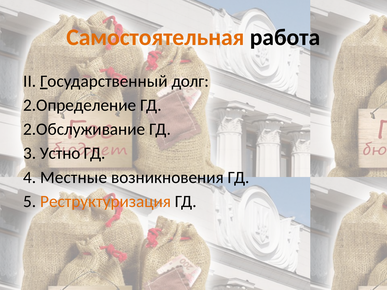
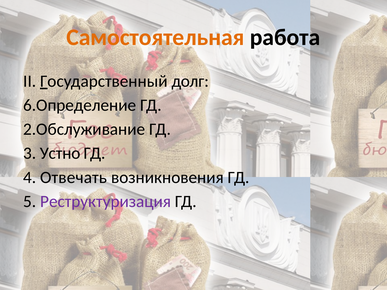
2.Определение: 2.Определение -> 6.Определение (80, 105)
Местные: Местные -> Отвечать (74, 178)
Реструктуризация colour: orange -> purple (106, 202)
